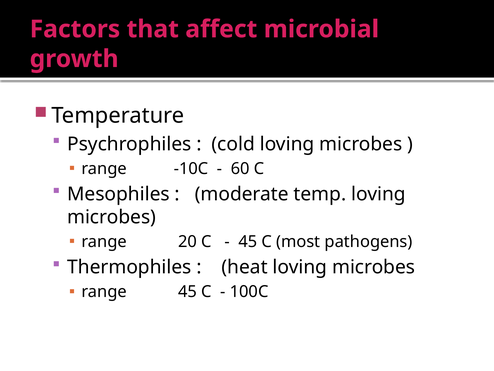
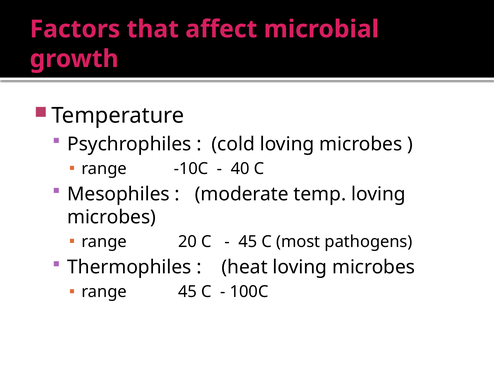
60: 60 -> 40 (240, 168)
